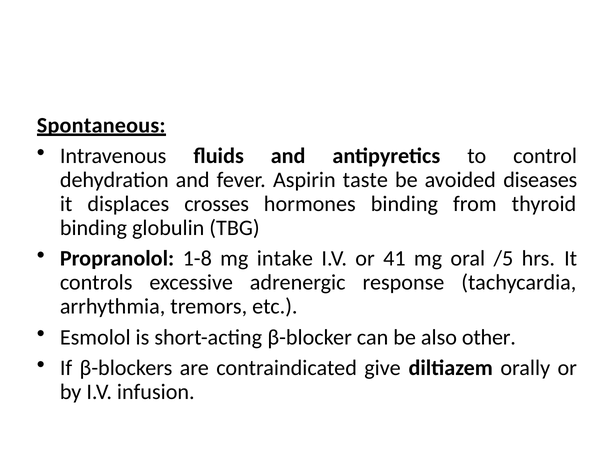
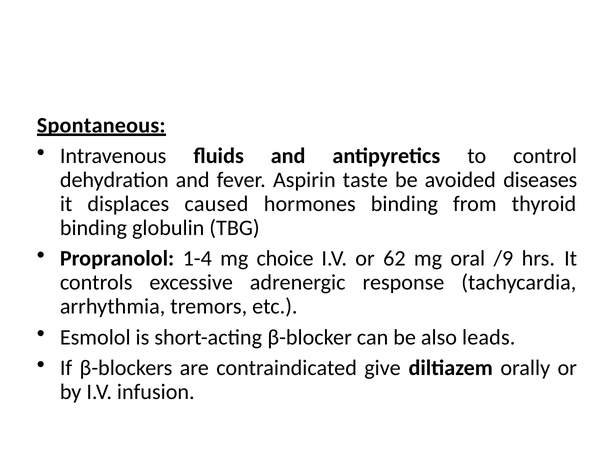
crosses: crosses -> caused (216, 204)
1-8: 1-8 -> 1-4 (197, 259)
intake: intake -> choice (285, 259)
41: 41 -> 62 (394, 259)
/5: /5 -> /9 (503, 259)
other: other -> leads (489, 338)
